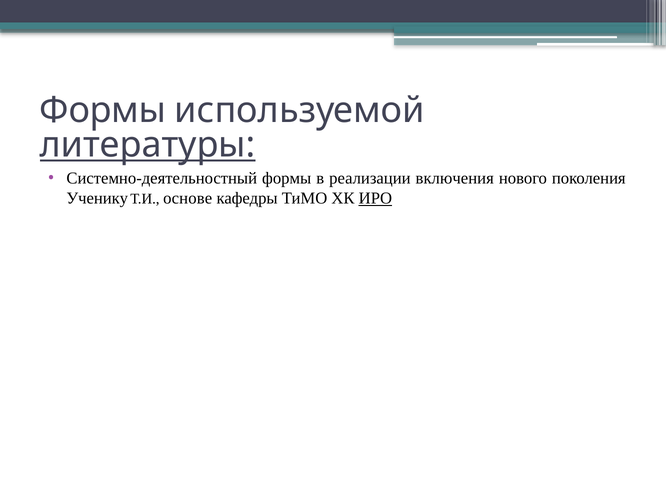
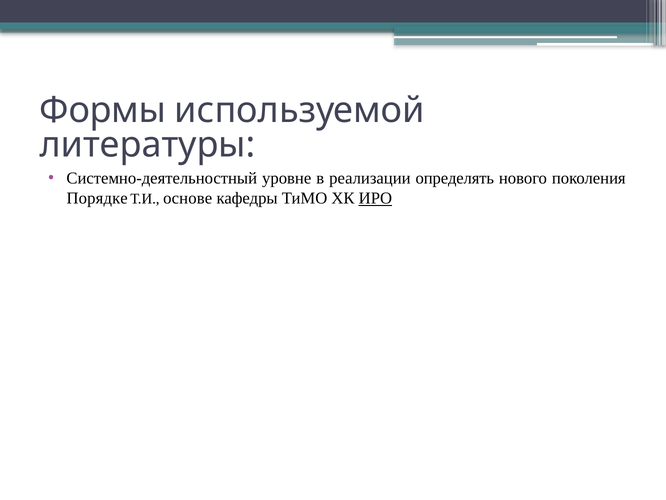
литературы underline: present -> none (148, 145)
Системно-деятельностный формы: формы -> уровне (287, 178)
включения: включения -> определять (455, 178)
Ученику: Ученику -> Порядке (97, 198)
